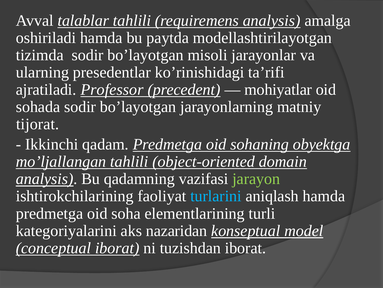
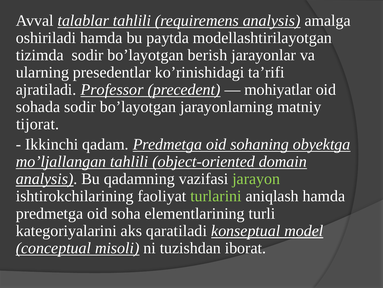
misoli: misoli -> berish (207, 55)
turlarini colour: light blue -> light green (216, 196)
nazaridan: nazaridan -> qaratiladi (176, 230)
conceptual iborat: iborat -> misoli (117, 247)
